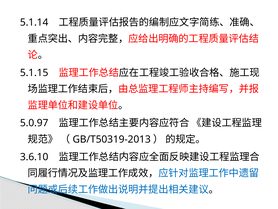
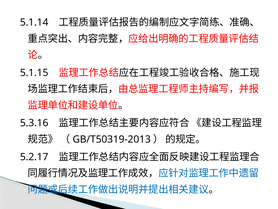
5.0.97: 5.0.97 -> 5.3.16 (34, 123)
3.6.10: 3.6.10 -> 5.2.17 (34, 157)
